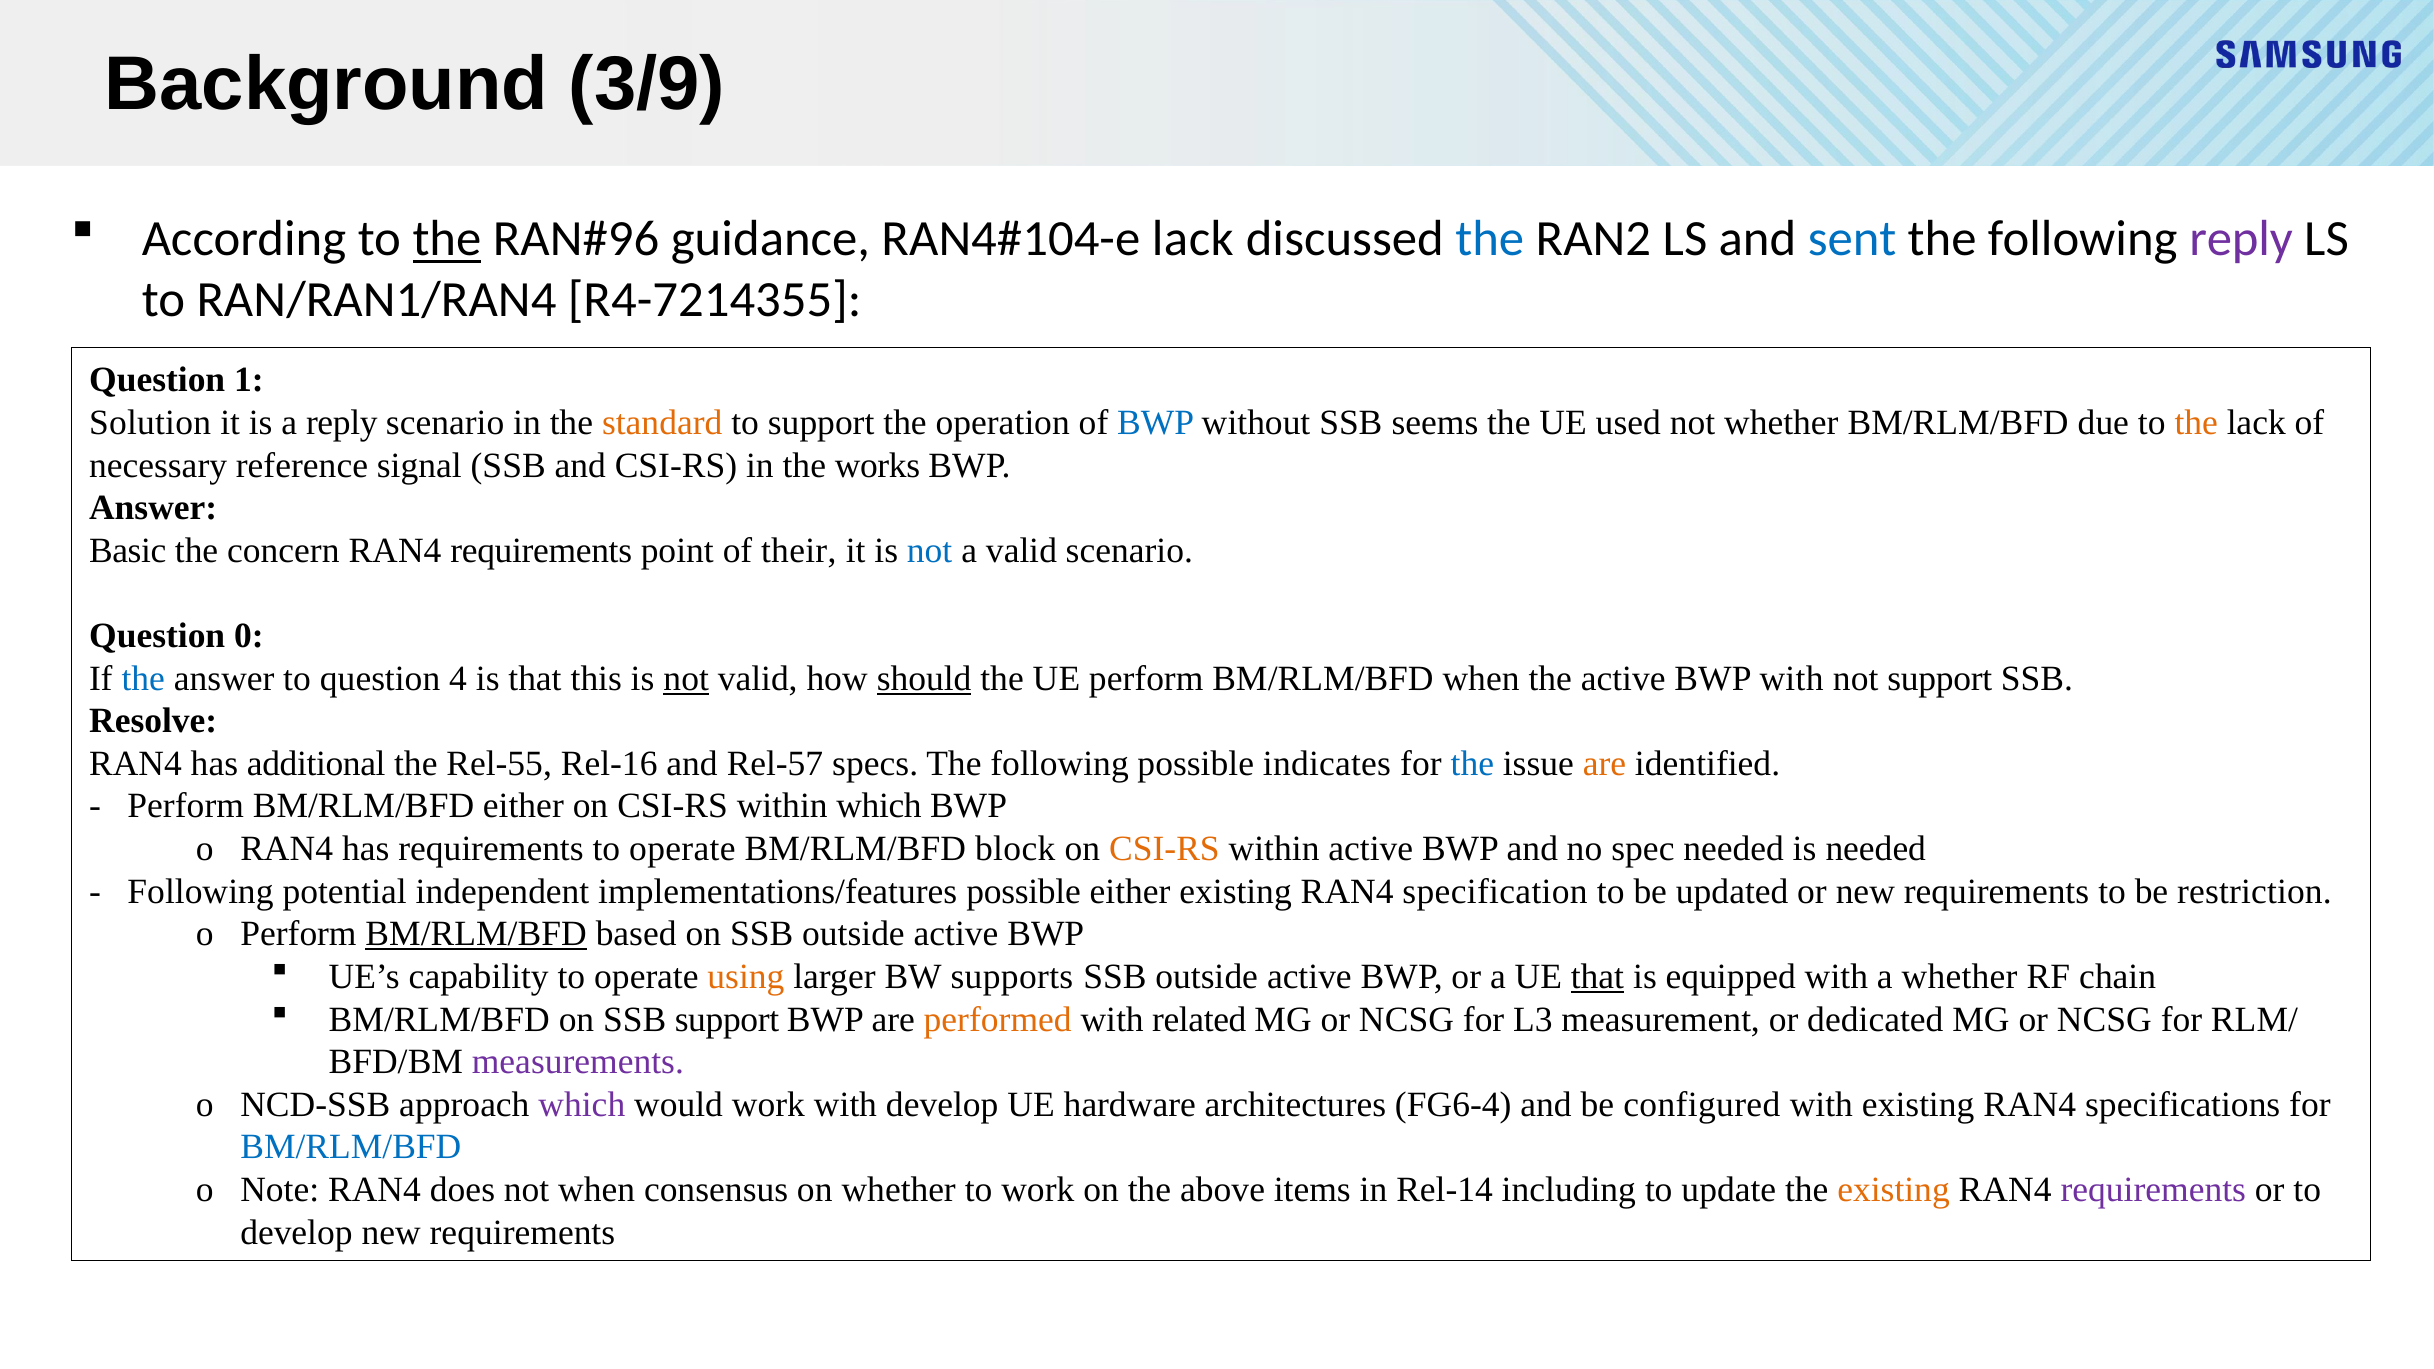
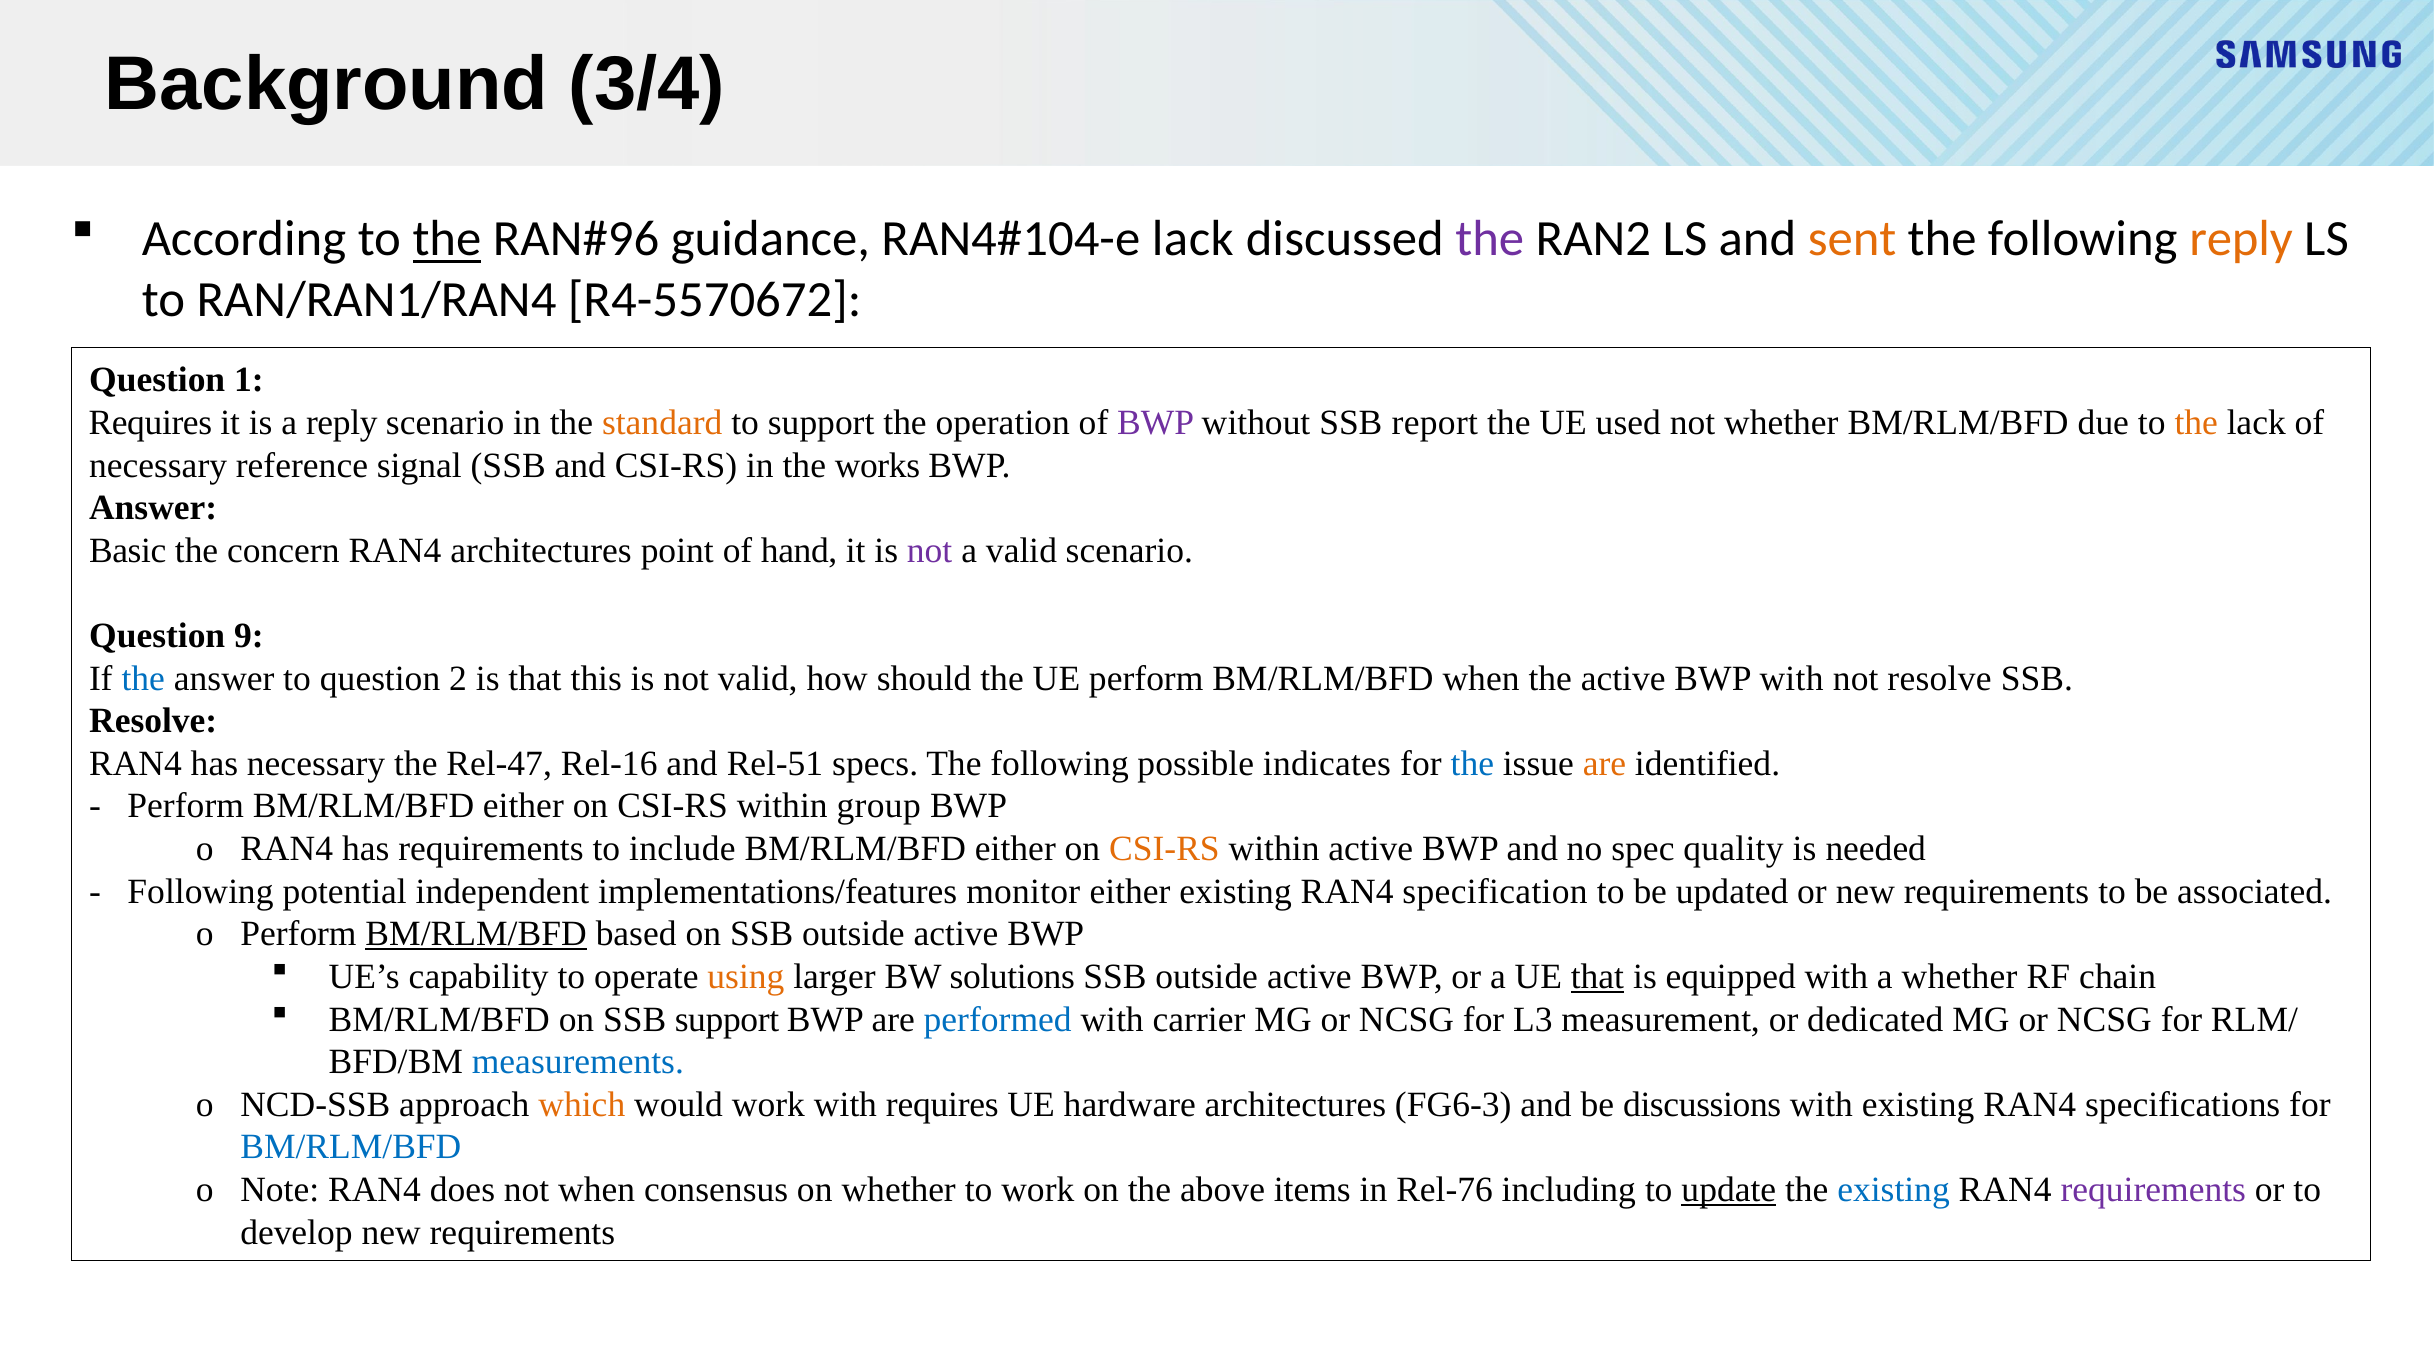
3/9: 3/9 -> 3/4 (647, 85)
the colour: blue -> purple (1490, 239)
sent colour: blue -> orange (1852, 239)
reply colour: purple -> orange (2241, 239)
R4-7214355: R4-7214355 -> R4-5570672 (715, 300)
Solution: Solution -> Requires (150, 423)
BWP colour: blue -> purple (1156, 423)
seems: seems -> report (1435, 423)
requirements: requirements -> architectures (541, 551)
their: their -> hand (799, 551)
not colour: blue -> purple (930, 551)
0: 0 -> 9 (249, 636)
4: 4 -> 2 (458, 678)
not underline: present -> none (686, 678)
should underline: present -> none (924, 678)
not support: support -> resolve (1940, 678)
has additional: additional -> necessary (316, 764)
Rel-55: Rel-55 -> Rel-47 (499, 764)
Rel-57: Rel-57 -> Rel-51 (775, 764)
within which: which -> group (879, 806)
requirements to operate: operate -> include (682, 849)
block: block -> either (1015, 849)
spec needed: needed -> quality (1733, 849)
implementations/features possible: possible -> monitor (1023, 892)
restriction: restriction -> associated (2255, 892)
supports: supports -> solutions (1012, 977)
performed colour: orange -> blue (998, 1019)
related: related -> carrier (1199, 1019)
measurements colour: purple -> blue (578, 1062)
which colour: purple -> orange (582, 1105)
with develop: develop -> requires (942, 1105)
FG6-4: FG6-4 -> FG6-3 (1453, 1105)
configured: configured -> discussions (1702, 1105)
Rel-14: Rel-14 -> Rel-76 (1445, 1190)
update underline: none -> present (1729, 1190)
existing colour: orange -> blue (1894, 1190)
